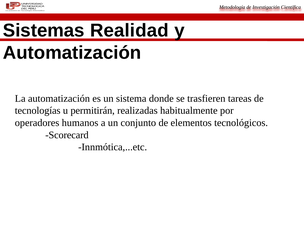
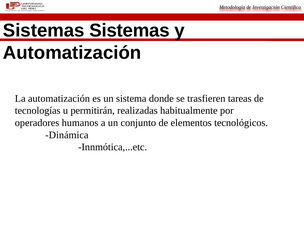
Sistemas Realidad: Realidad -> Sistemas (130, 31)
Scorecard: Scorecard -> Dinámica (67, 135)
